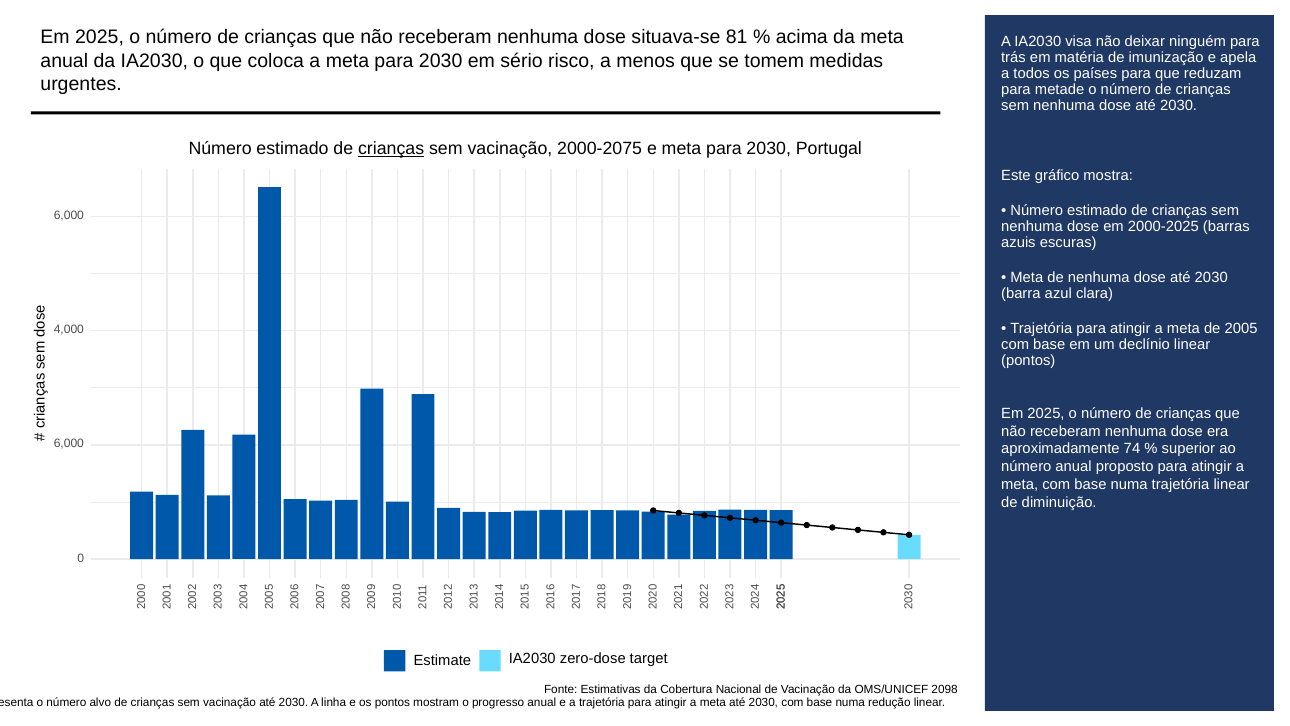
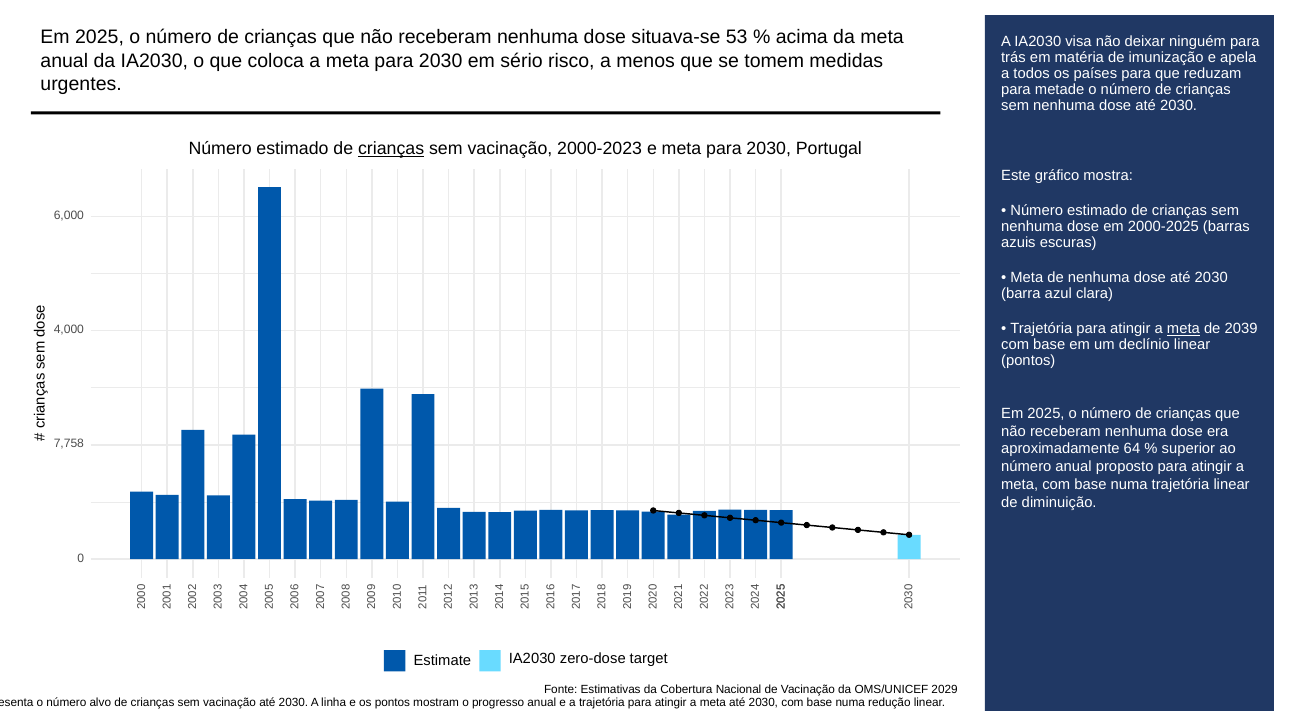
81: 81 -> 53 (737, 37)
2000-2075: 2000-2075 -> 2000-2023 (600, 149)
meta underline: none -> present (1183, 328)
2005: 2005 -> 2039 (1241, 328)
6,000: 6,000 -> 7,758 (69, 443)
74: 74 -> 64 (1132, 449)
2098: 2098 -> 2029 (945, 689)
